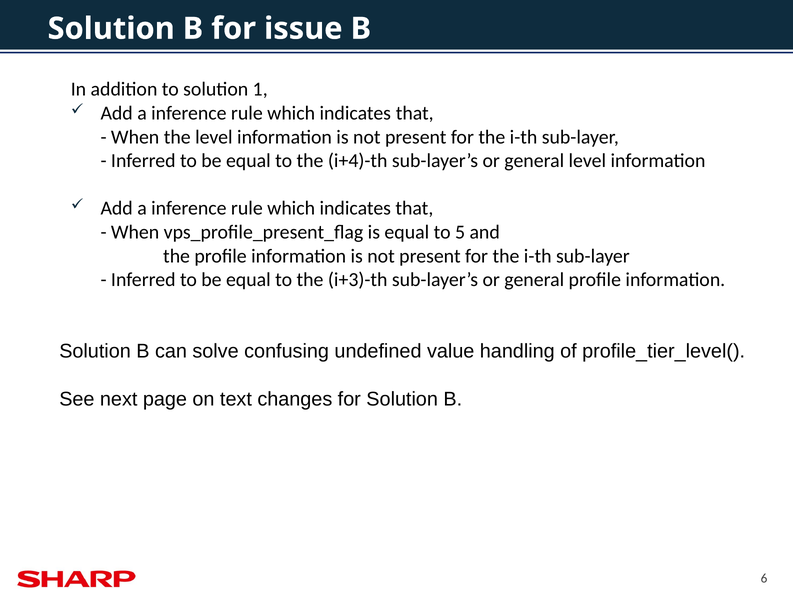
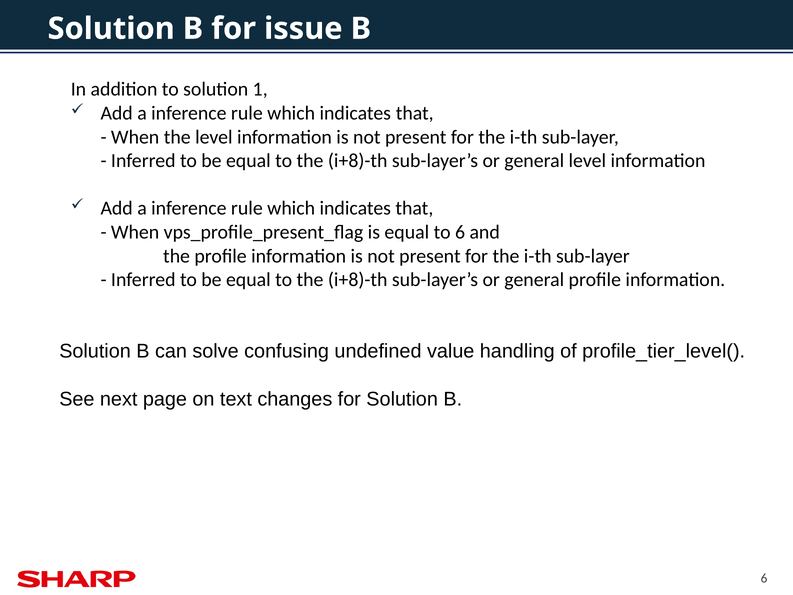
i+4)-th: i+4)-th -> i+8)-th (358, 161)
to 5: 5 -> 6 (460, 232)
i+3)-th: i+3)-th -> i+8)-th (358, 280)
